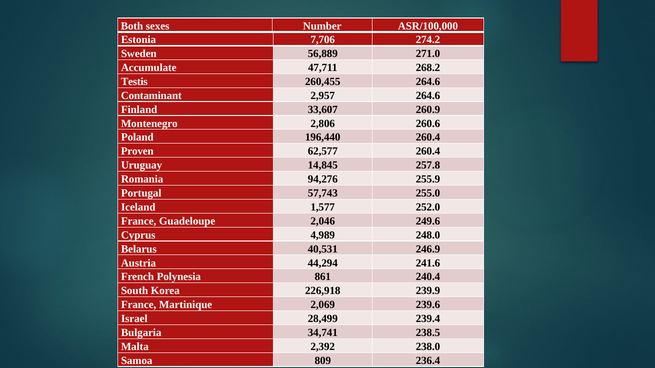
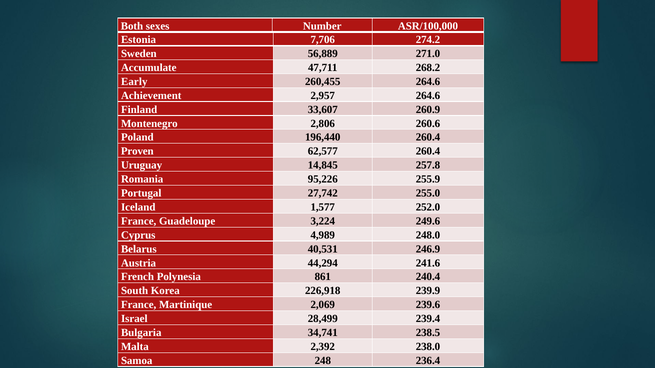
Testis: Testis -> Early (134, 82)
Contaminant: Contaminant -> Achievement (151, 96)
94,276: 94,276 -> 95,226 (323, 179)
57,743: 57,743 -> 27,742 (323, 193)
2,046: 2,046 -> 3,224 (323, 221)
809: 809 -> 248 (323, 361)
